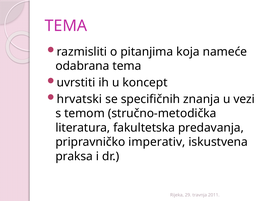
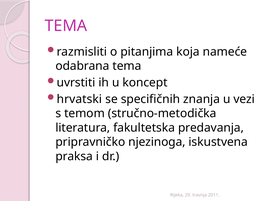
imperativ: imperativ -> njezinoga (157, 142)
